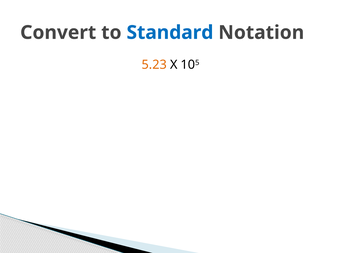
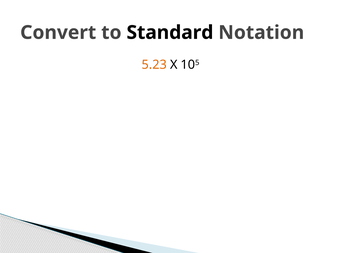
Standard colour: blue -> black (170, 33)
